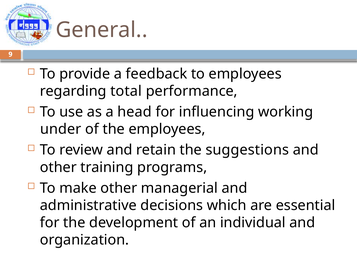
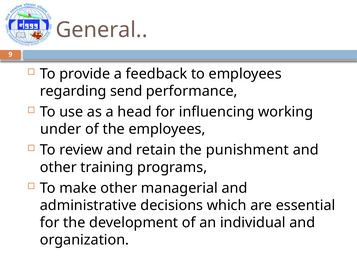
total: total -> send (126, 91)
suggestions: suggestions -> punishment (247, 150)
